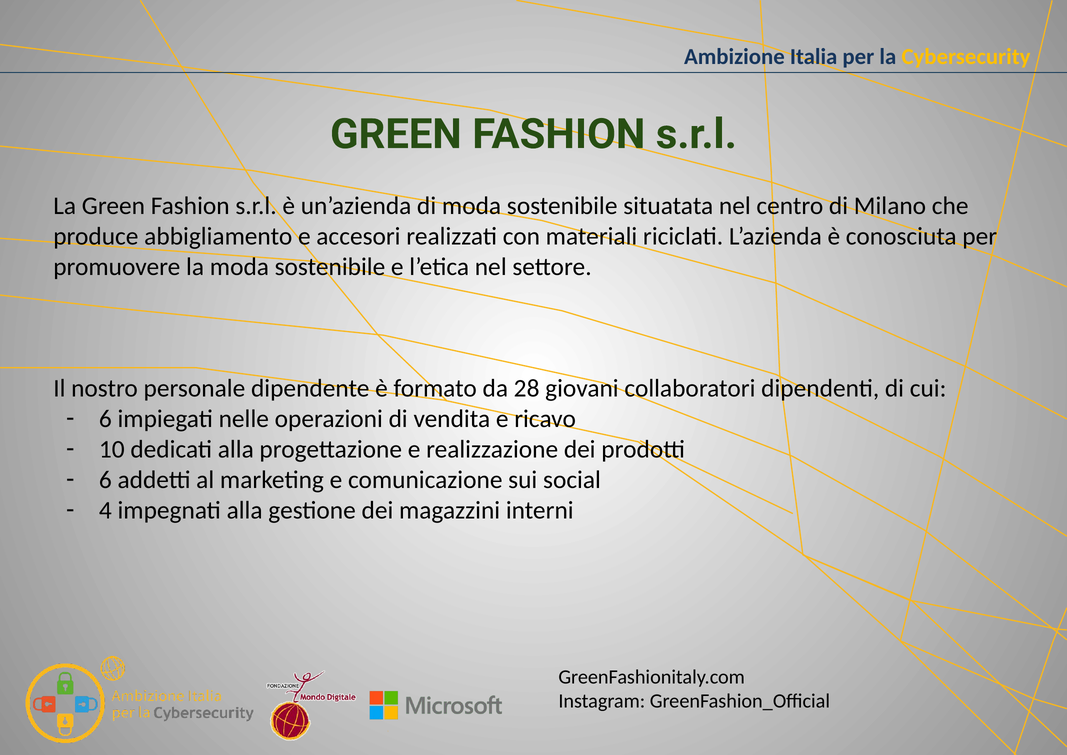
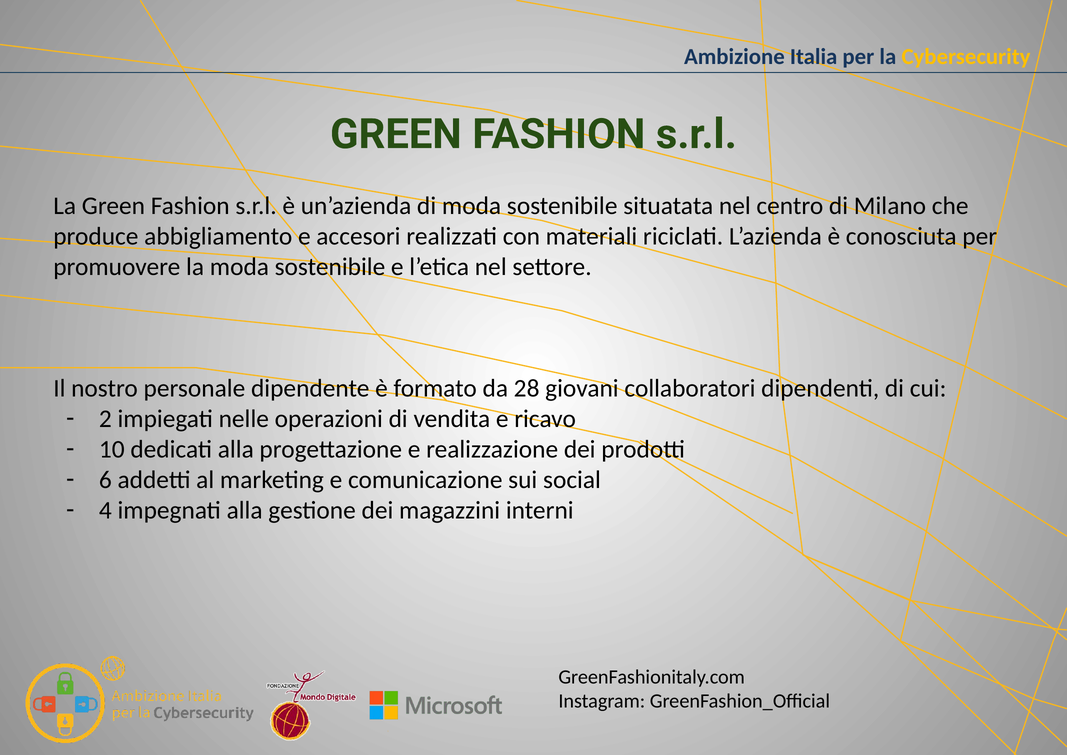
6: 6 -> 2 (105, 419)
